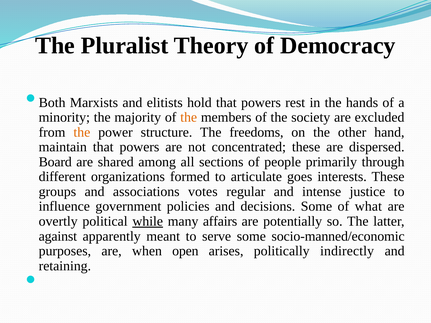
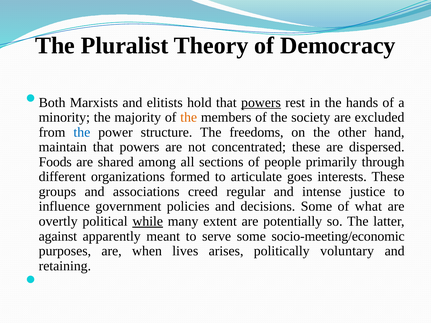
powers underline: none -> present (261, 103)
the colour: orange -> blue (82, 132)
Board: Board -> Foods (55, 162)
votes: votes -> creed (203, 192)
affairs: affairs -> extent (220, 221)
socio-manned/economic: socio-manned/economic -> socio-meeting/economic (338, 236)
open: open -> lives (185, 251)
indirectly: indirectly -> voluntary (347, 251)
